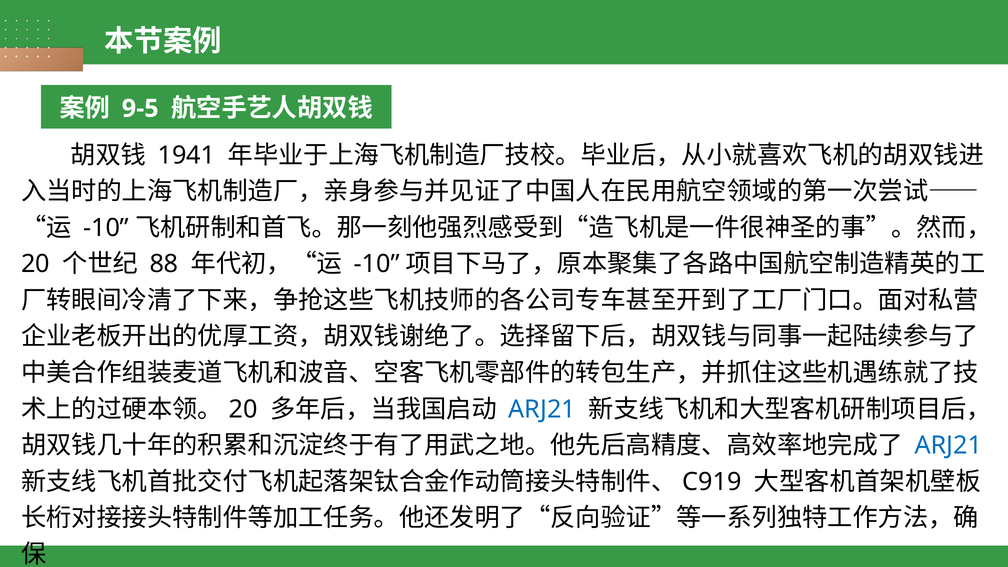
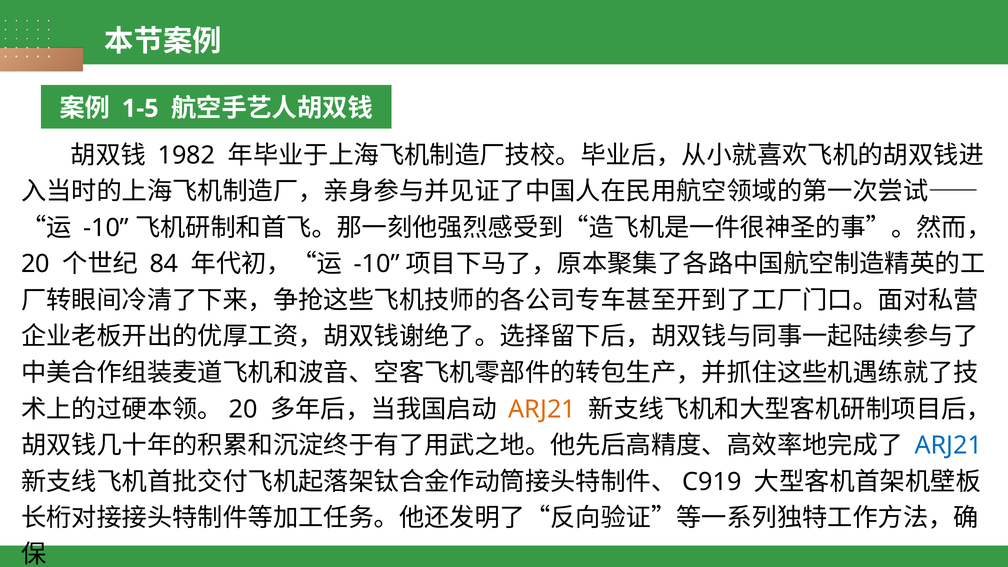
9-5: 9-5 -> 1-5 (140, 109)
1941: 1941 -> 1982 (186, 155)
88: 88 -> 84 (164, 264)
ARJ21 colour: blue -> orange (542, 409)
